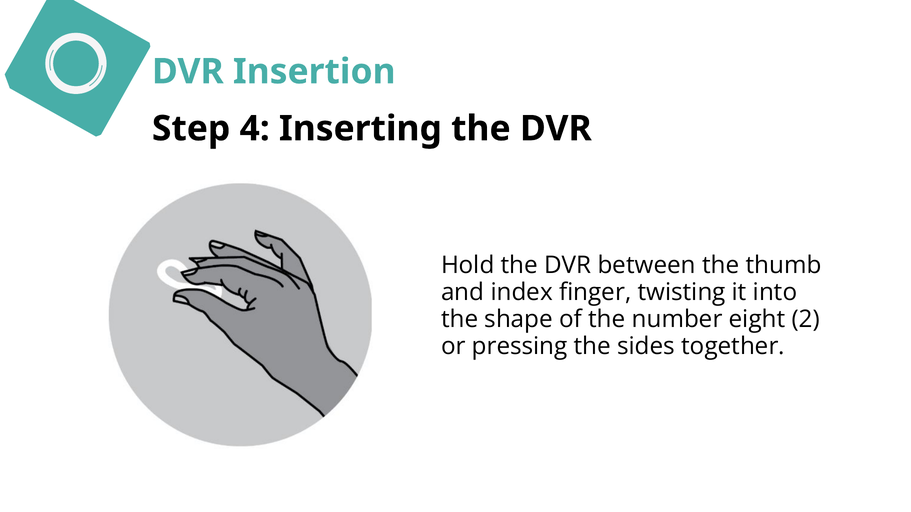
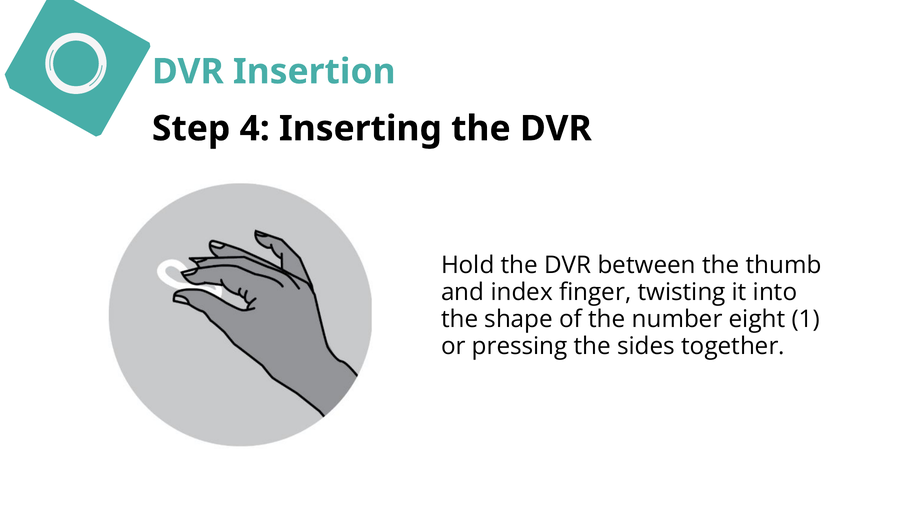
2: 2 -> 1 (806, 319)
